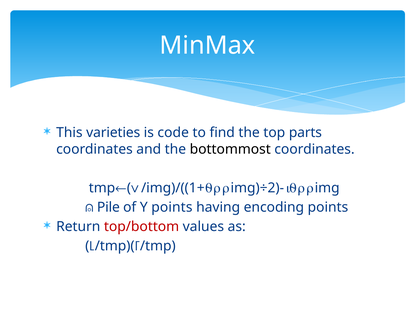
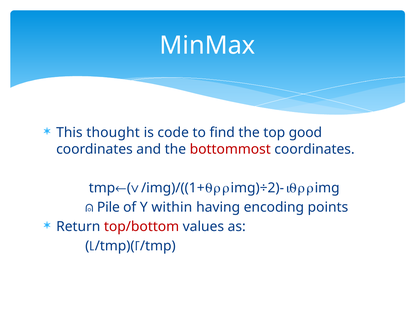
varieties: varieties -> thought (113, 133)
parts: parts -> good (305, 133)
bottommost colour: black -> red (230, 149)
Y points: points -> within (172, 207)
